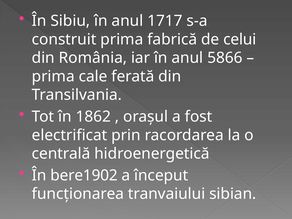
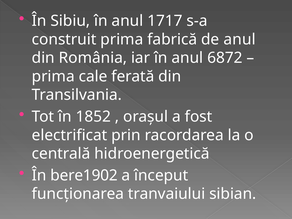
de celui: celui -> anul (240, 39)
5866: 5866 -> 6872 (225, 58)
1862: 1862 -> 1852 (93, 117)
